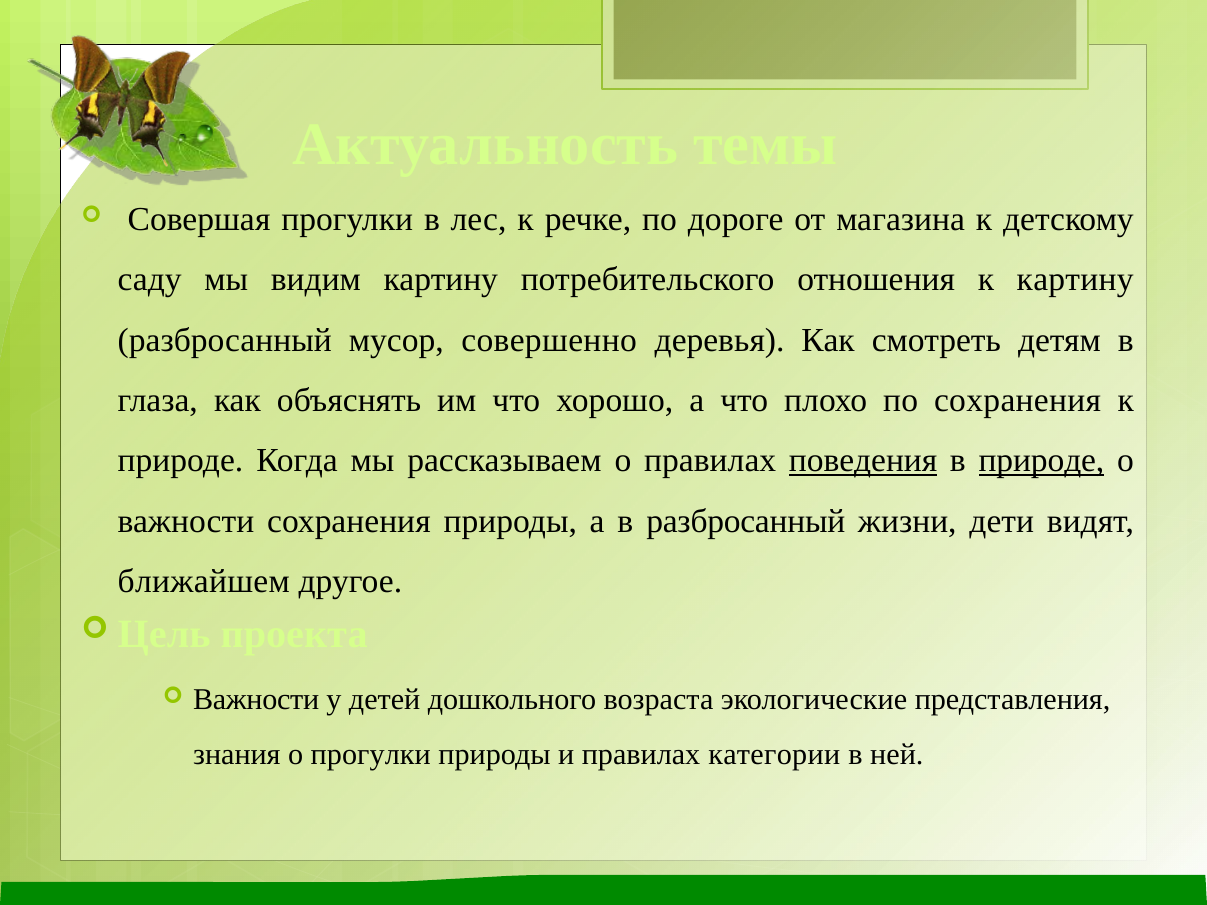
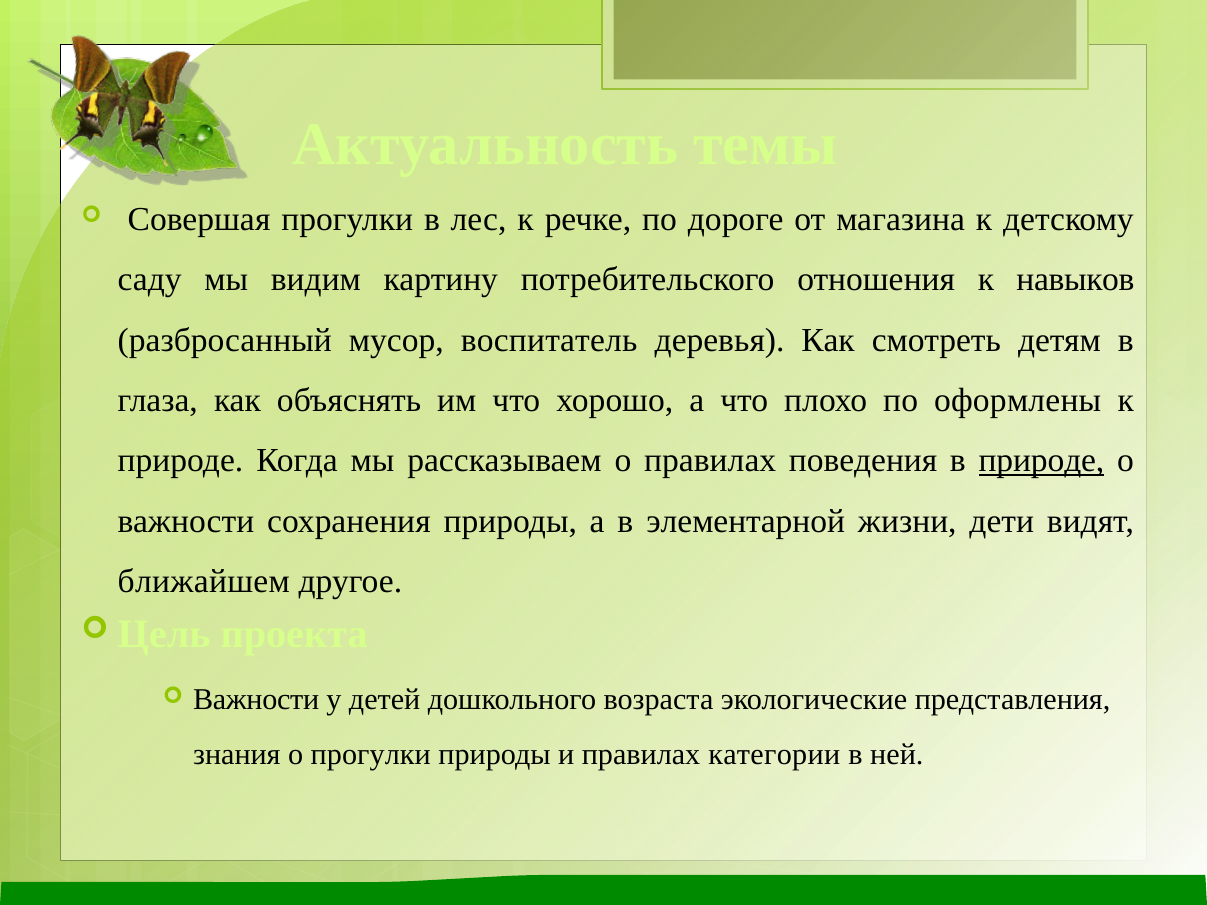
к картину: картину -> навыков (1075, 280)
совершенно: совершенно -> воспитатель (549, 340)
по сохранения: сохранения -> оформлены (1018, 401)
поведения underline: present -> none (863, 461)
в разбросанный: разбросанный -> элементарной (746, 521)
